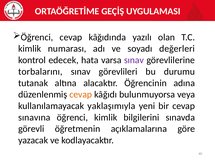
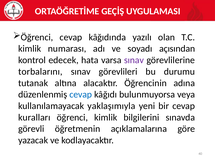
değerleri: değerleri -> açısından (177, 49)
cevap colour: orange -> blue (81, 95)
sınavına: sınavına -> kuralları (34, 118)
